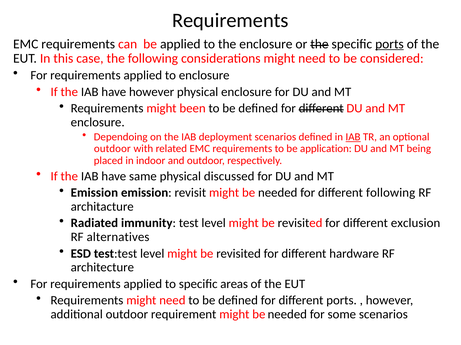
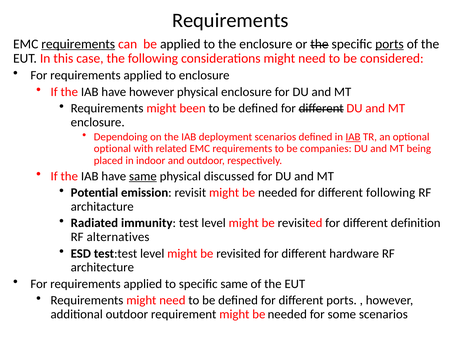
requirements underline: none -> present (78, 44)
outdoor: outdoor -> optional (112, 149)
application: application -> companies (326, 149)
same underline: none -> present (143, 177)
Emission: Emission -> Potential (94, 193)
exclusion: exclusion -> definition (416, 224)
specific areas: areas -> same (234, 284)
